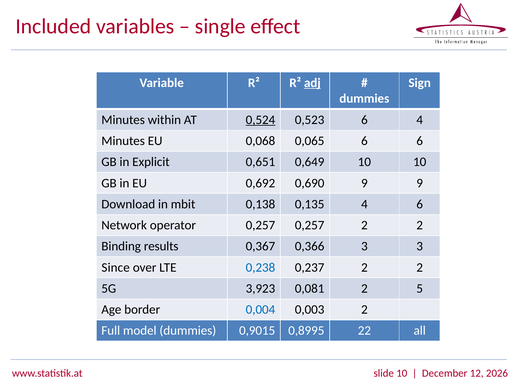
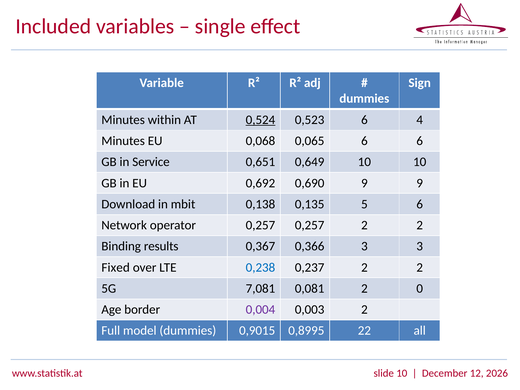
adj underline: present -> none (312, 83)
Explicit: Explicit -> Service (151, 162)
0,135 4: 4 -> 5 (364, 204)
Since: Since -> Fixed (116, 267)
3,923: 3,923 -> 7,081 (260, 288)
5: 5 -> 0 (420, 288)
0,004 colour: blue -> purple (260, 310)
